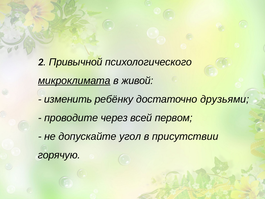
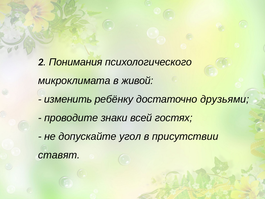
Привычной: Привычной -> Понимания (76, 62)
микроклимата underline: present -> none (74, 81)
через: через -> знаки (114, 118)
первом: первом -> гостях (174, 118)
горячую: горячую -> ставят (59, 155)
